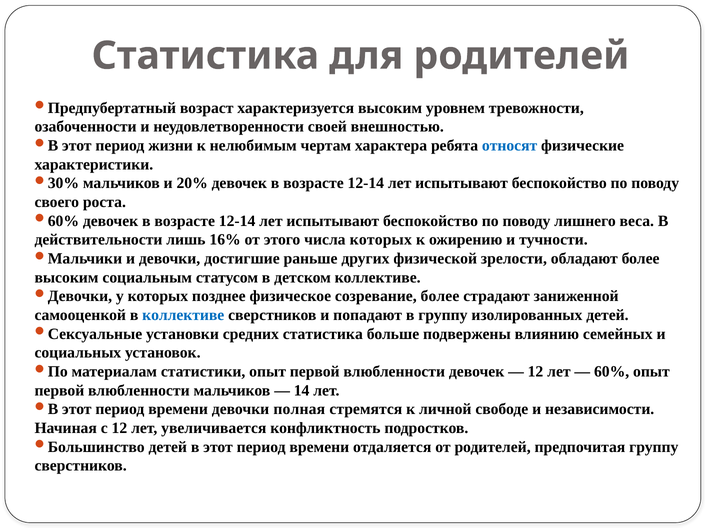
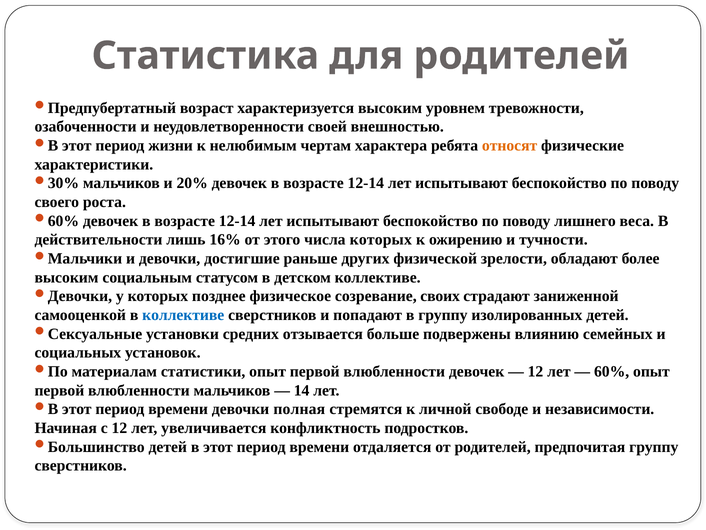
относят colour: blue -> orange (510, 145)
созревание более: более -> своих (440, 296)
средних статистика: статистика -> отзывается (323, 334)
